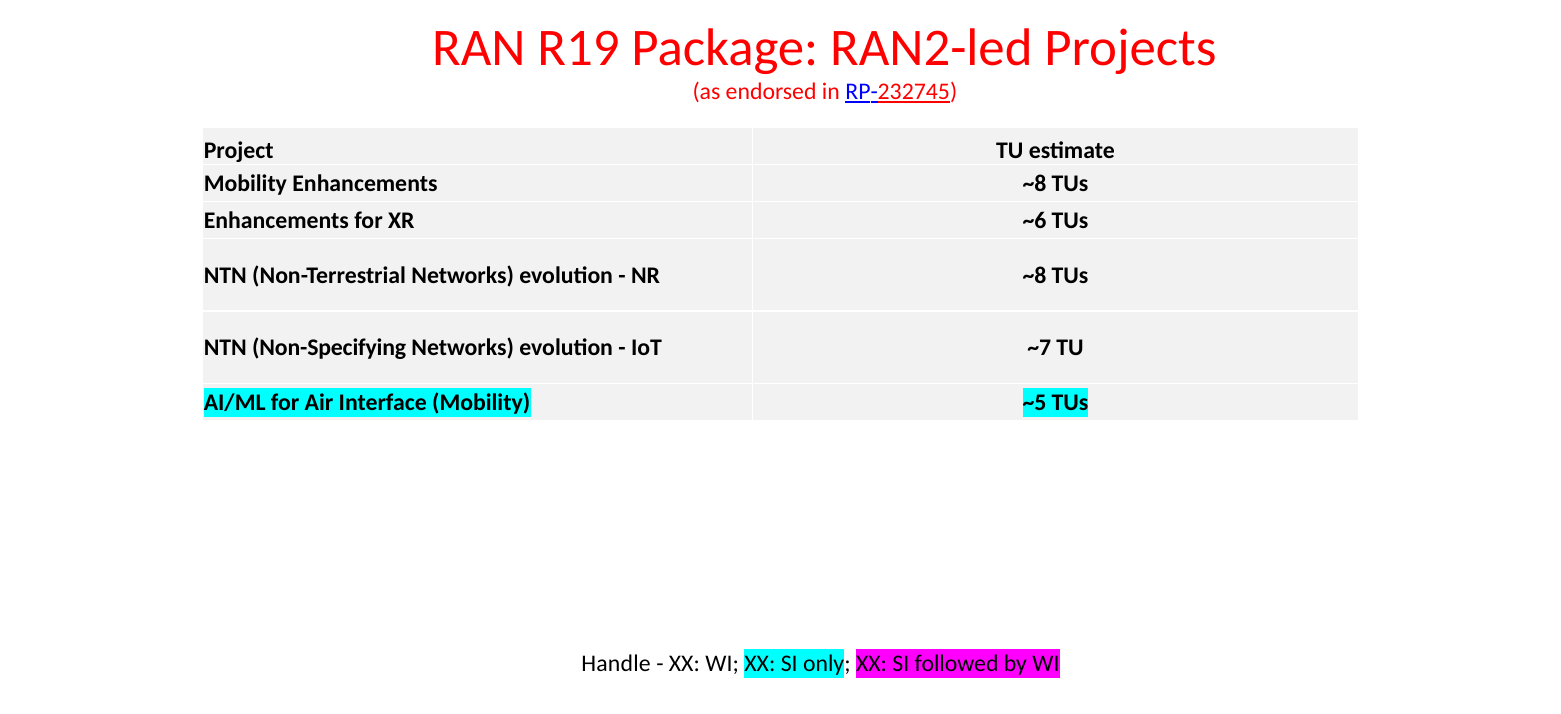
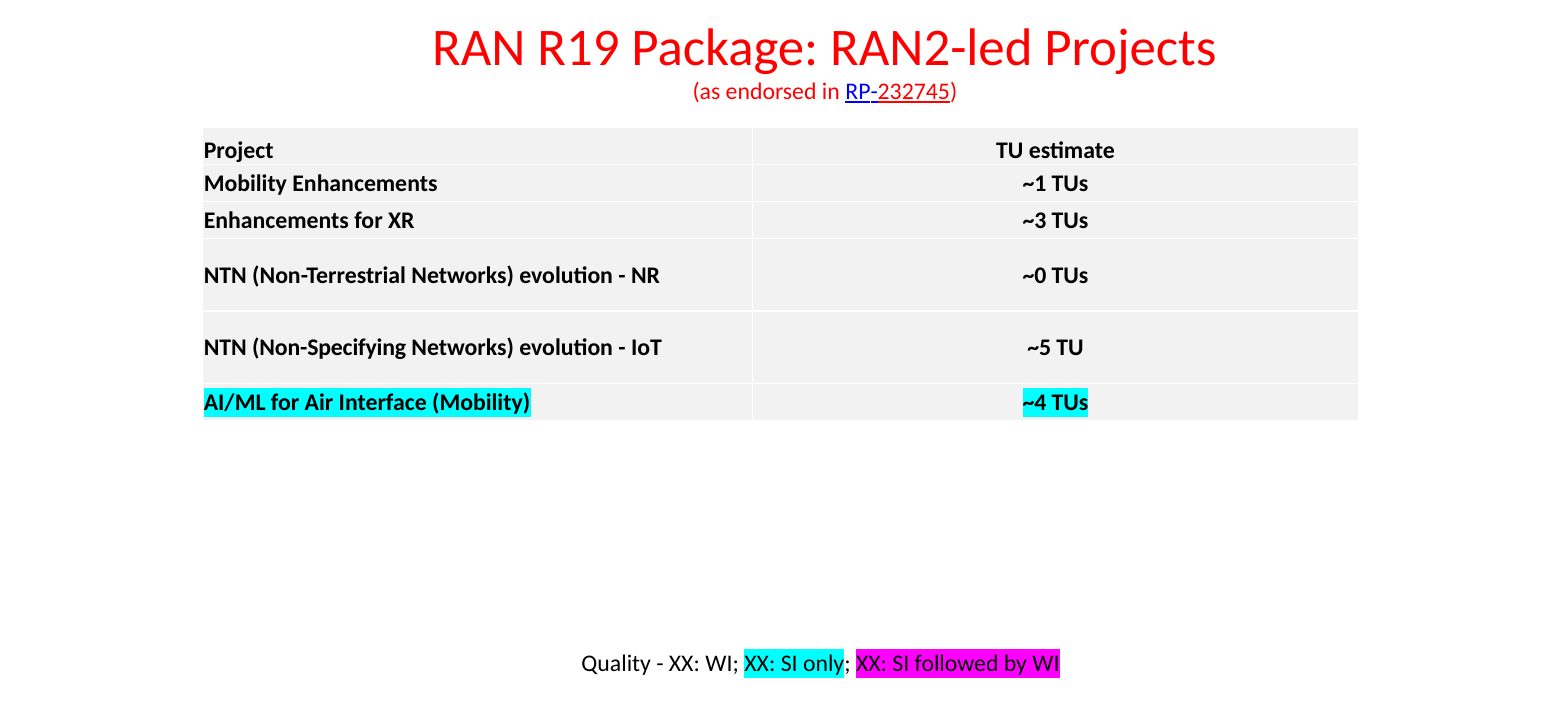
Enhancements ~8: ~8 -> ~1 (1034, 184)
~6: ~6 -> ~3 (1034, 221)
NR ~8: ~8 -> ~0 (1034, 275)
~7: ~7 -> ~5 (1039, 348)
~5: ~5 -> ~4 (1034, 403)
Handle: Handle -> Quality (616, 664)
